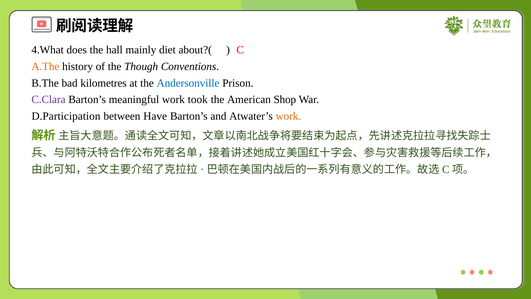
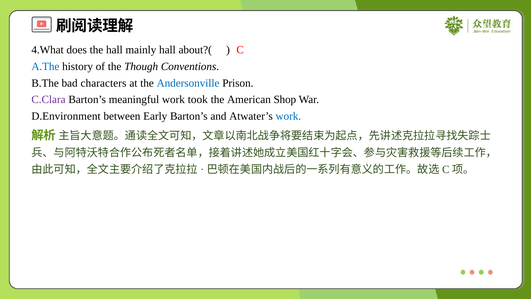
mainly diet: diet -> hall (167, 50)
A.The colour: orange -> blue (45, 66)
kilometres: kilometres -> characters (103, 83)
D.Participation: D.Participation -> D.Environment (66, 116)
Have: Have -> Early (155, 116)
work colour: orange -> blue (288, 116)
